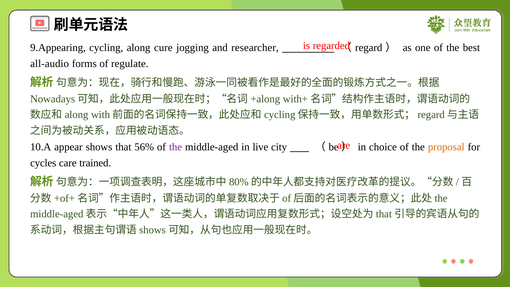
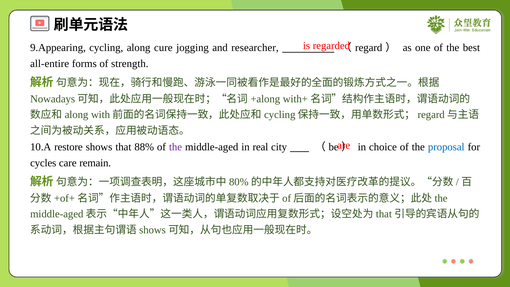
all-audio: all-audio -> all-entire (50, 64)
regulate: regulate -> strength (130, 64)
appear: appear -> restore (68, 147)
56%: 56% -> 88% (144, 147)
live: live -> real (260, 147)
proposal colour: orange -> blue (446, 147)
trained: trained -> remain (95, 163)
